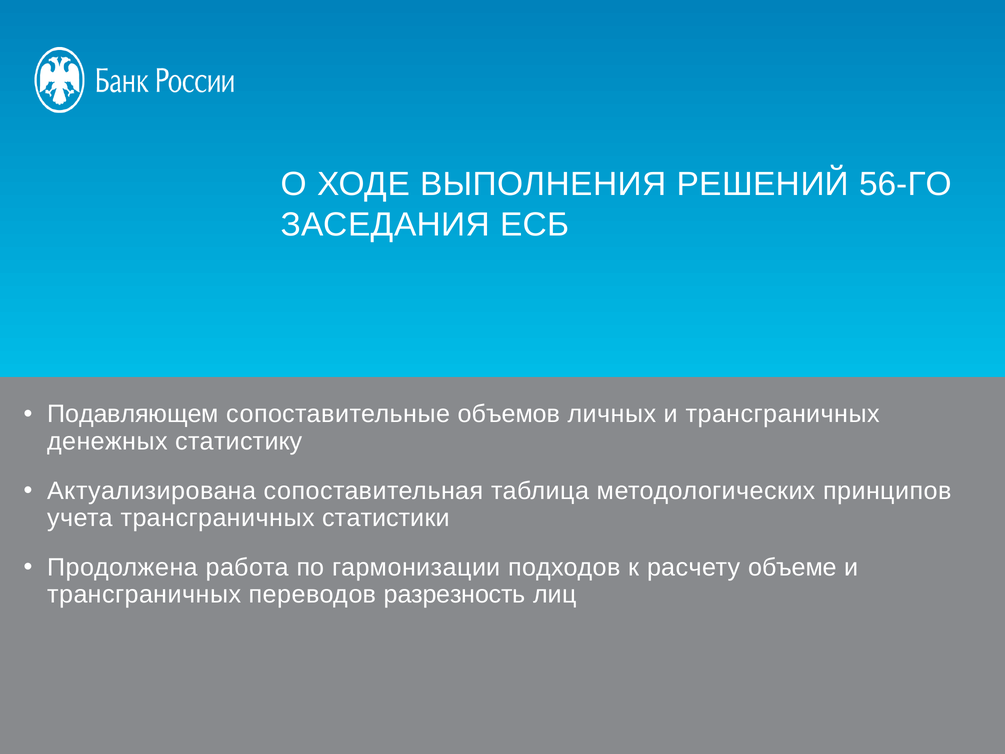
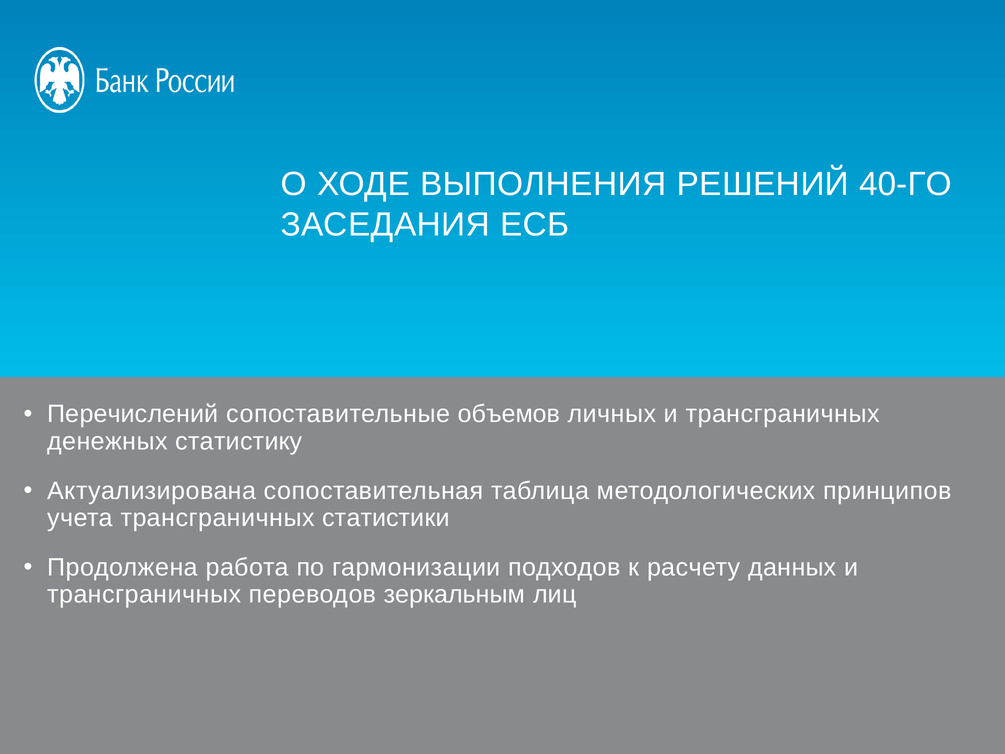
56-ГО: 56-ГО -> 40-ГО (905, 184)
Подавляющем: Подавляющем -> Перечислений (133, 414)
объеме: объеме -> данных (792, 567)
разрезность: разрезность -> зеркальным (455, 594)
